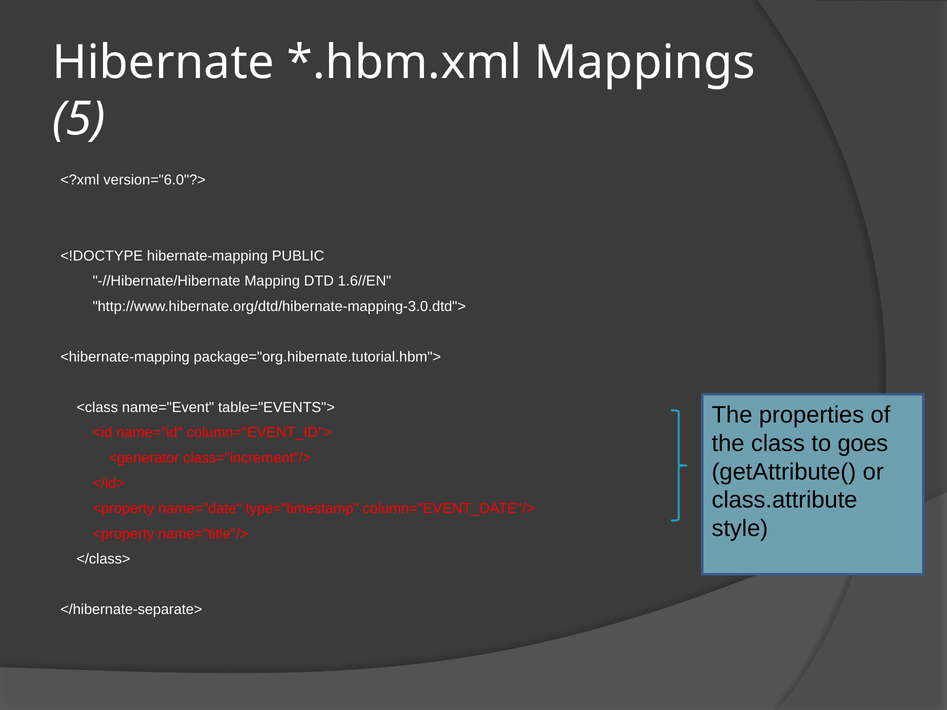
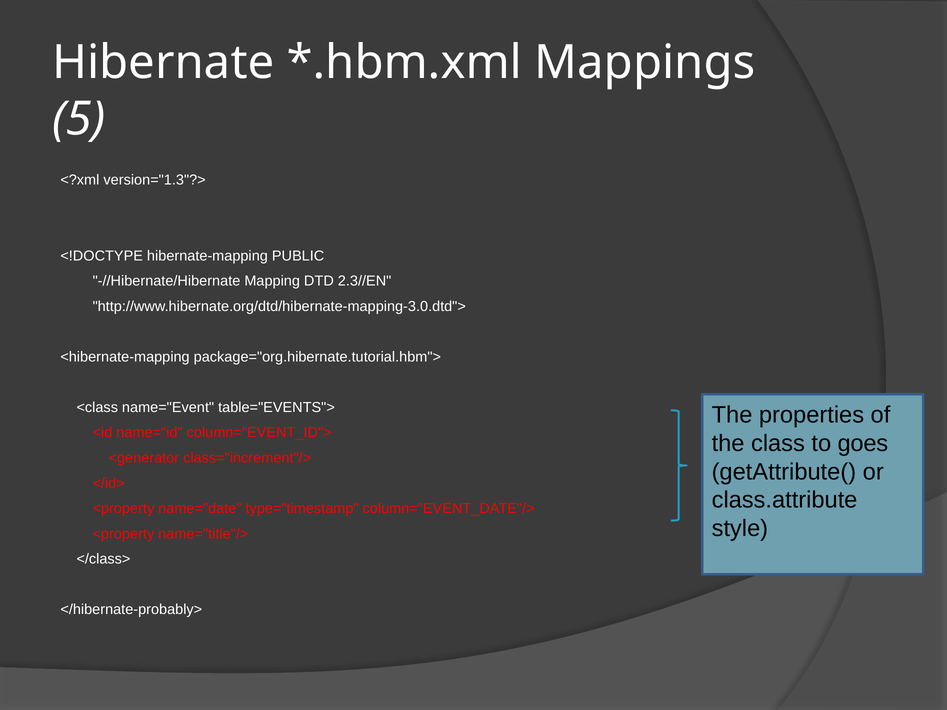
version="6.0"?>: version="6.0"?> -> version="1.3"?> (155, 180)
1.6//EN: 1.6//EN -> 2.3//EN (365, 281)
</hibernate-separate>: </hibernate-separate> -> </hibernate-probably> (131, 610)
